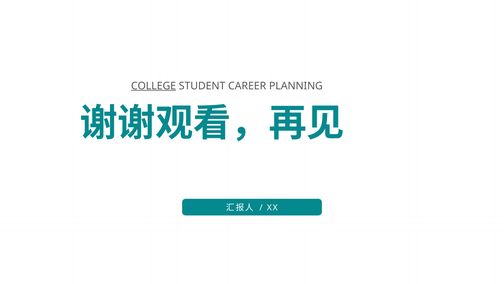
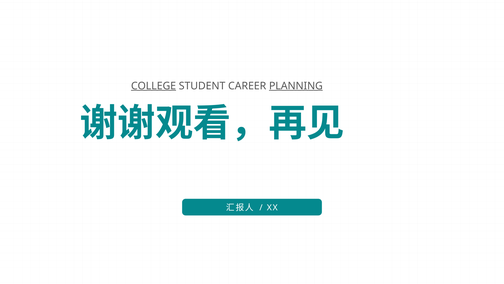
PLANNING underline: none -> present (296, 86)
